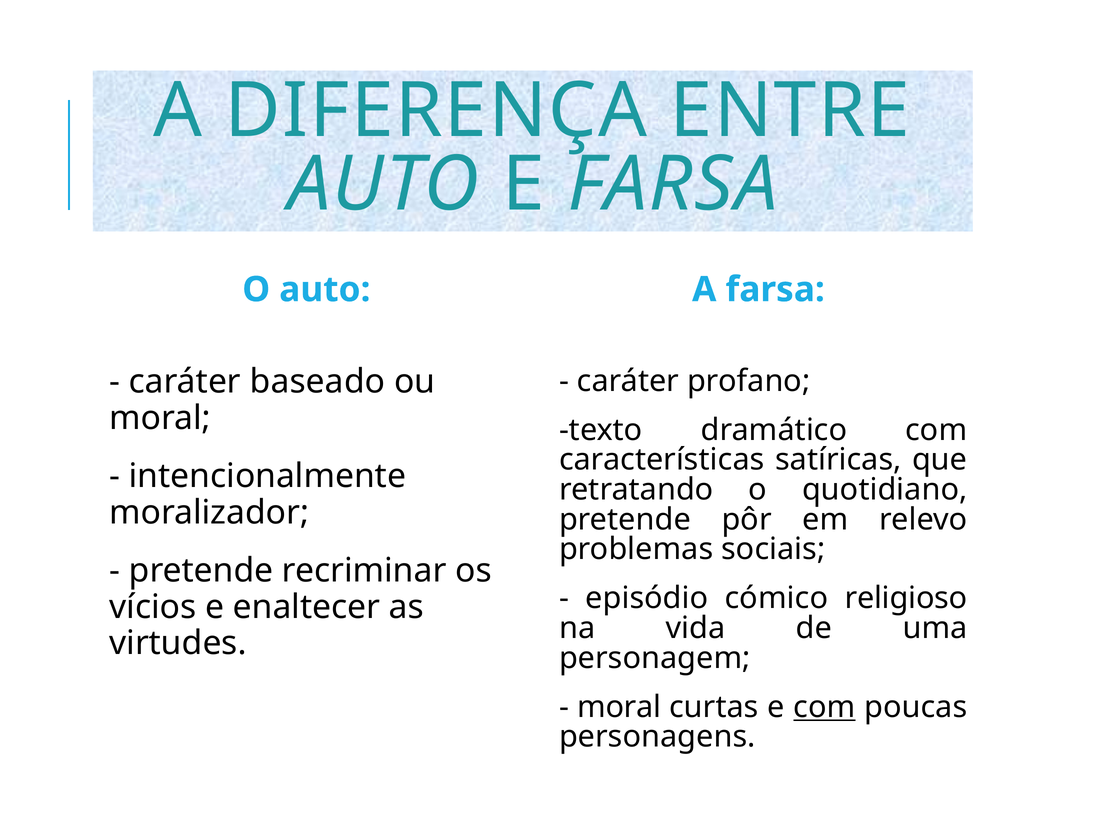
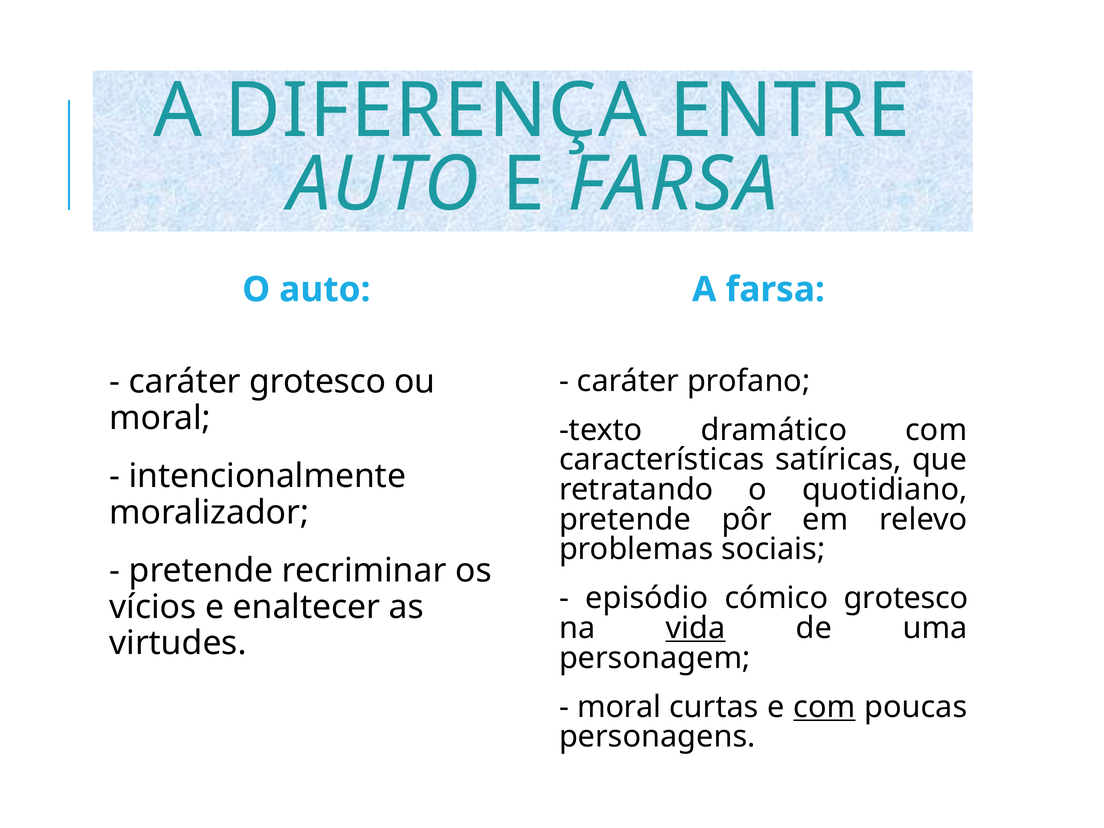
caráter baseado: baseado -> grotesco (318, 382)
cómico religioso: religioso -> grotesco (906, 598)
vida underline: none -> present (696, 628)
